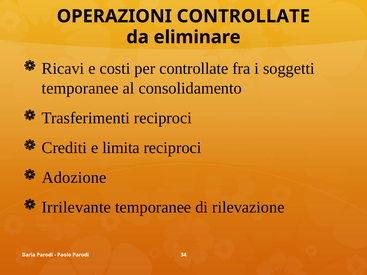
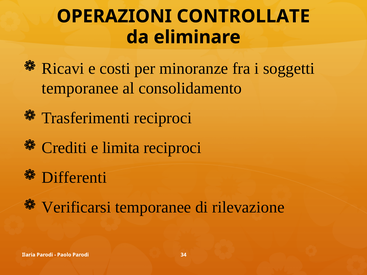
per controllate: controllate -> minoranze (194, 69)
Adozione: Adozione -> Differenti (74, 178)
Irrilevante: Irrilevante -> Verificarsi (76, 207)
